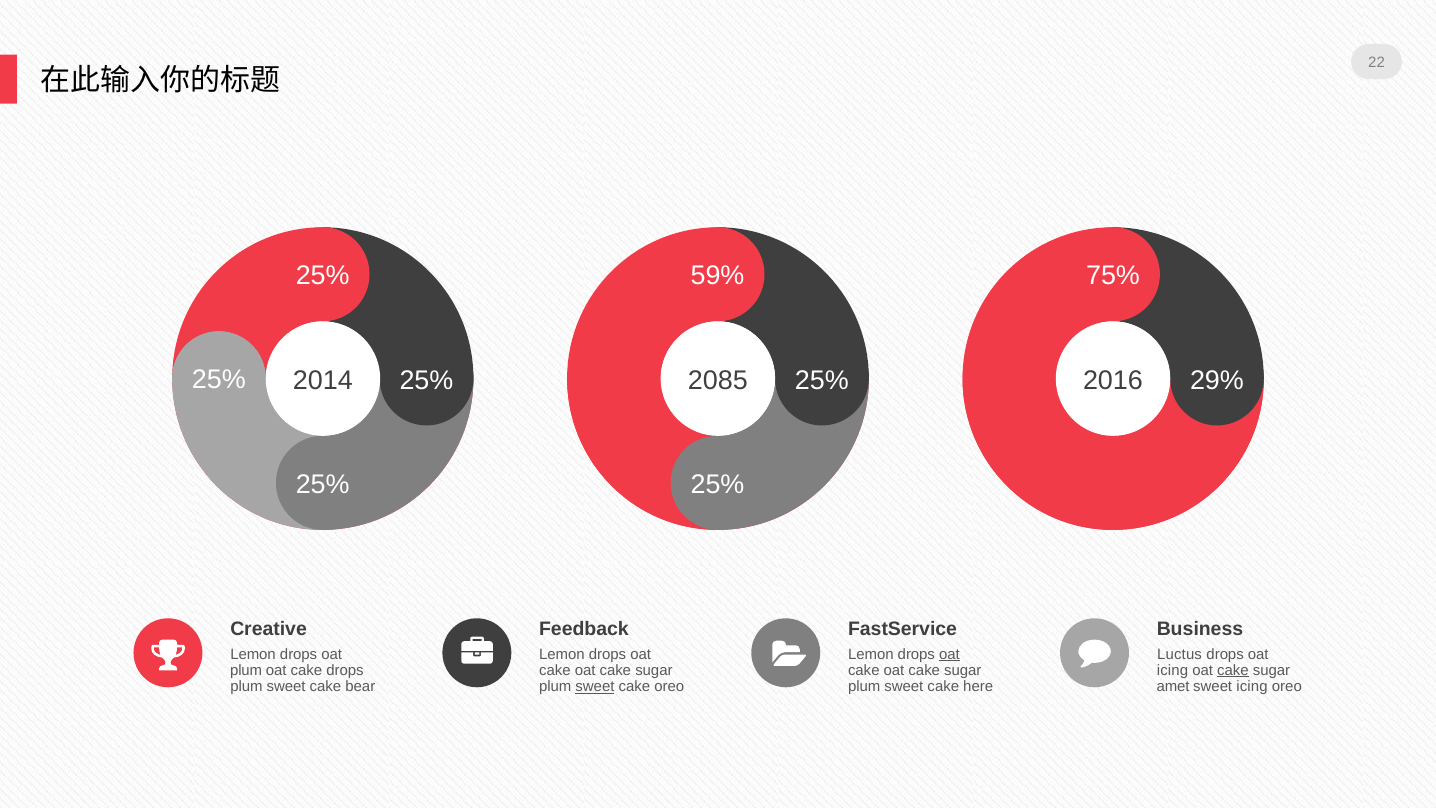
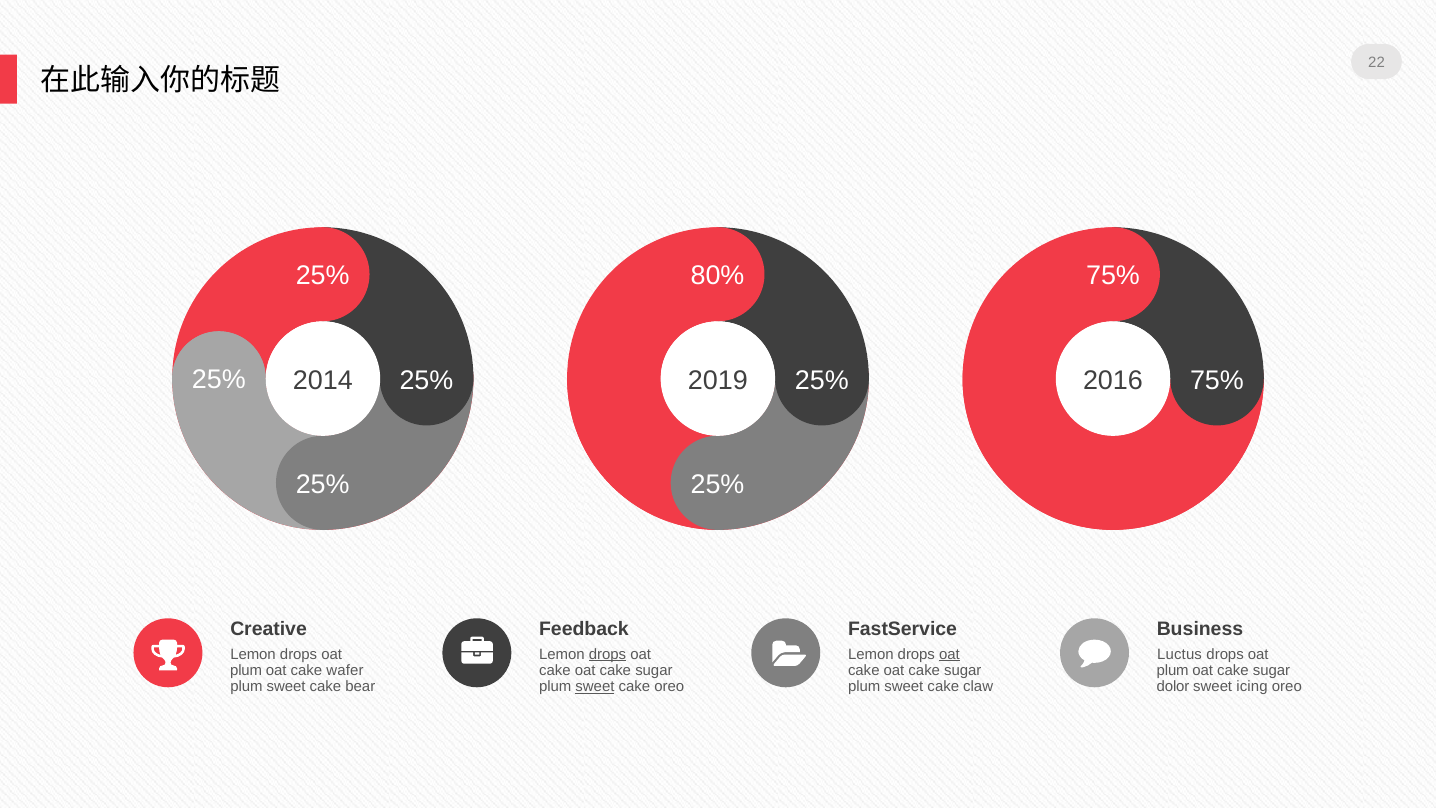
59%: 59% -> 80% (718, 276)
29%: 29% -> 75% (1217, 380)
2085: 2085 -> 2019 (718, 380)
drops underline: none -> present (607, 654)
cake drops: drops -> wafer (345, 670)
icing: icing -> plum (1173, 670)
cake underline: present -> none (1233, 670)
here: here -> claw (978, 686)
amet: amet -> dolor (1173, 686)
